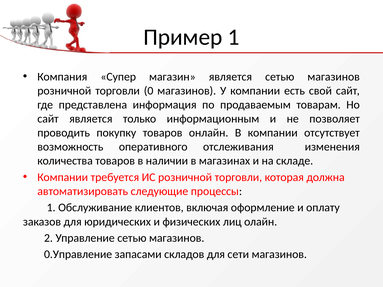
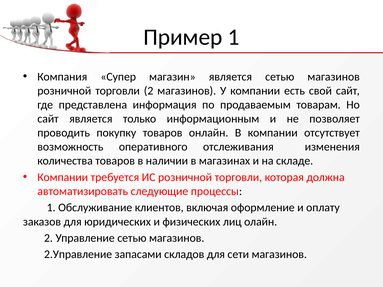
торговли 0: 0 -> 2 (149, 91)
0.Управление: 0.Управление -> 2.Управление (78, 255)
